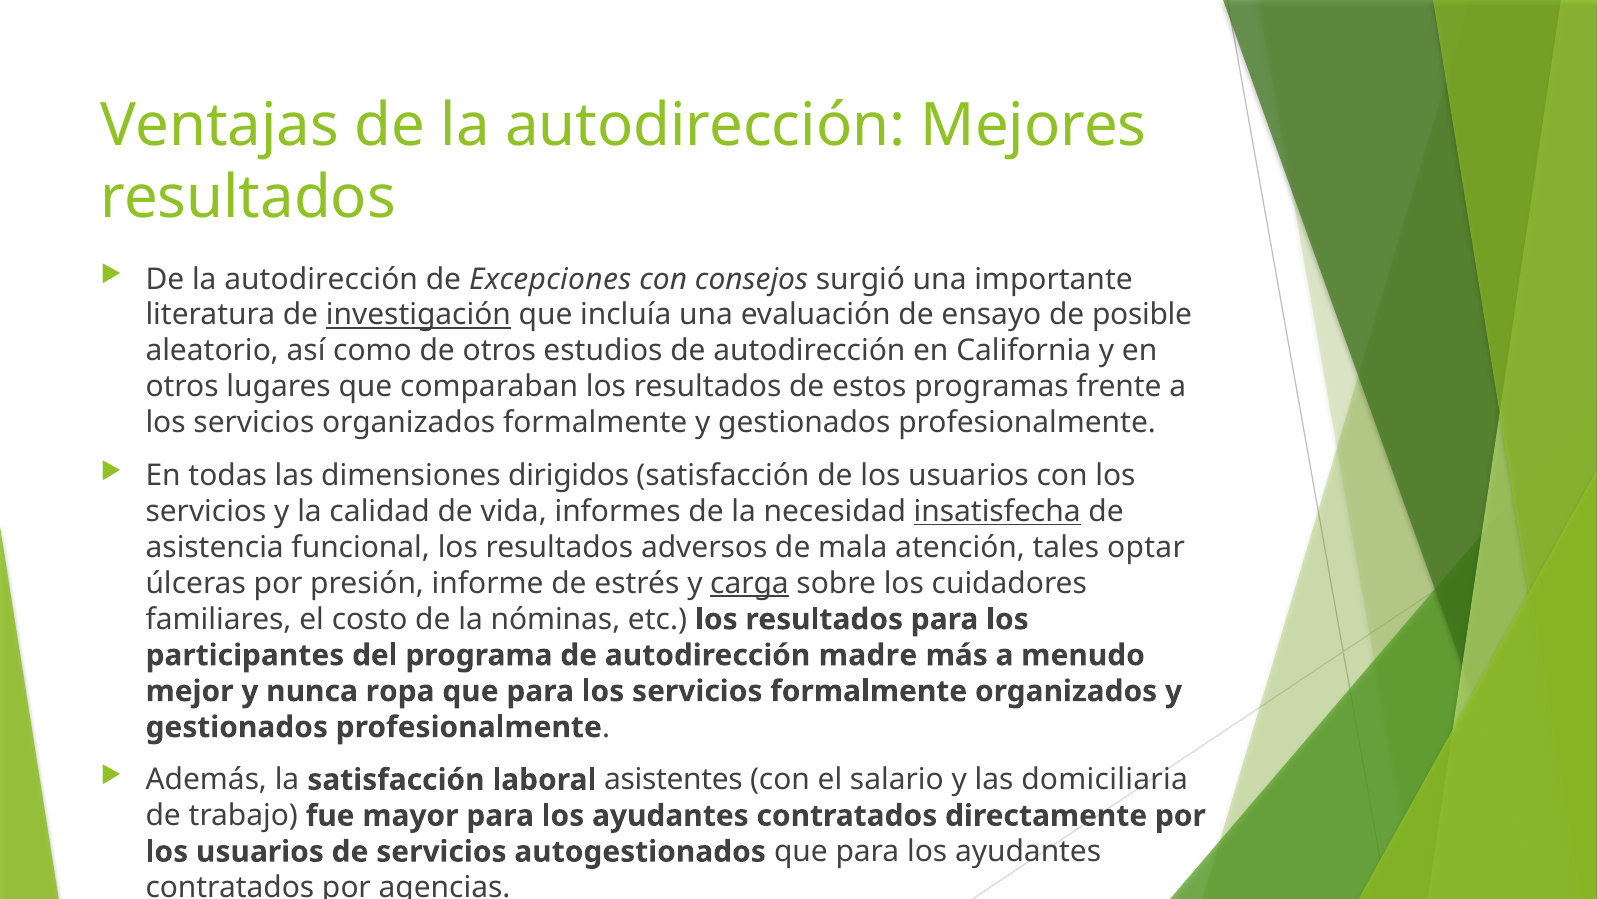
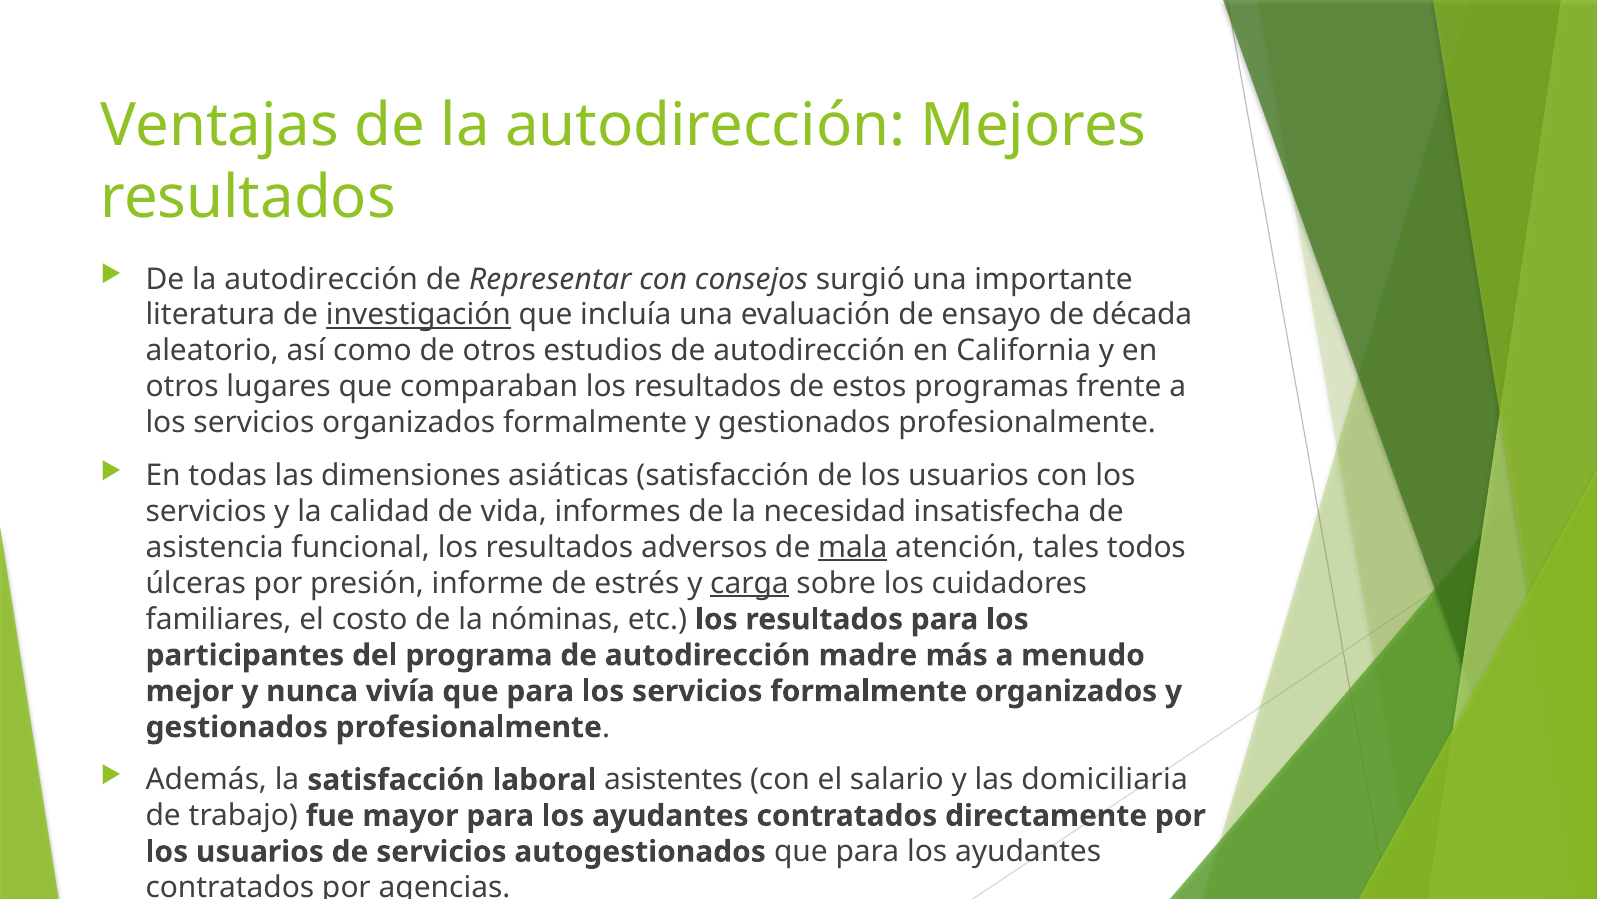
Excepciones: Excepciones -> Representar (550, 279)
posible: posible -> década (1142, 315)
dirigidos: dirigidos -> asiáticas (568, 475)
insatisfecha underline: present -> none (997, 511)
mala underline: none -> present (853, 547)
optar: optar -> todos (1146, 547)
ropa: ropa -> vivía (400, 691)
